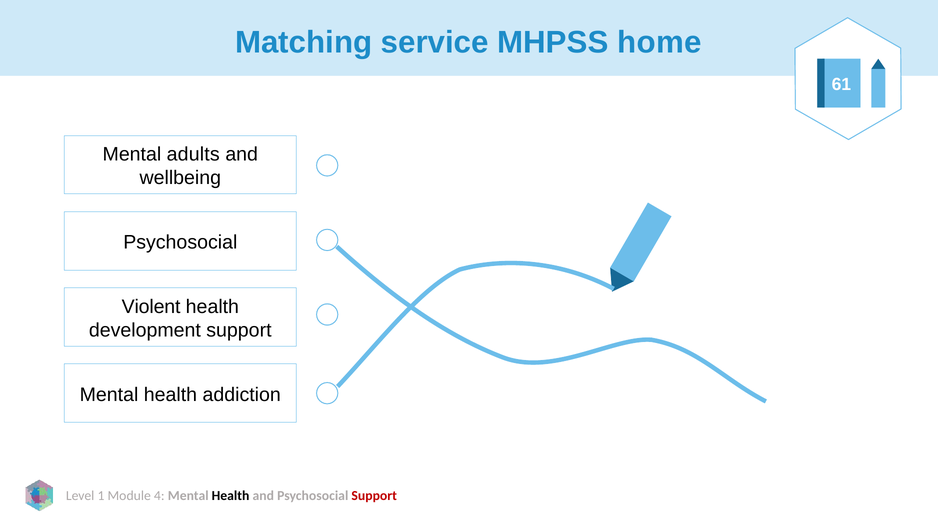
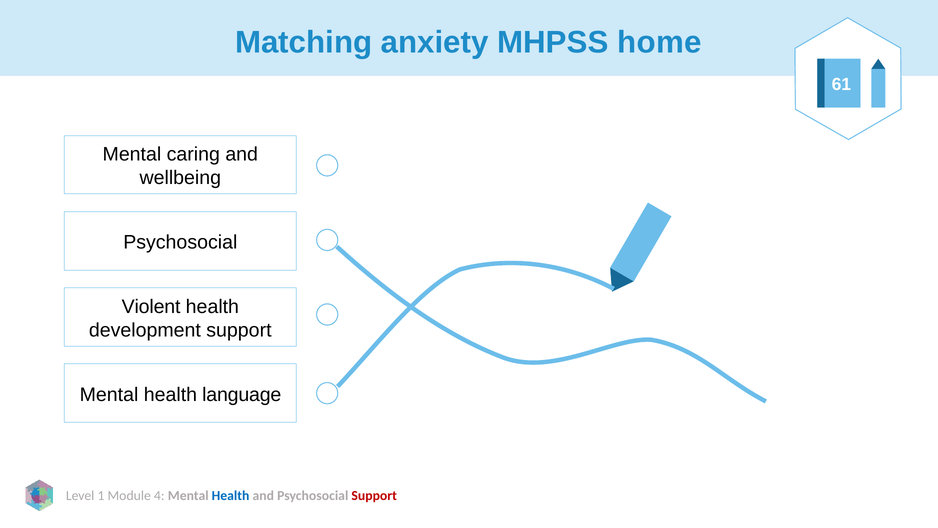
service: service -> anxiety (435, 42)
adults: adults -> caring (193, 154)
addiction: addiction -> language (242, 394)
Health colour: black -> blue (231, 496)
